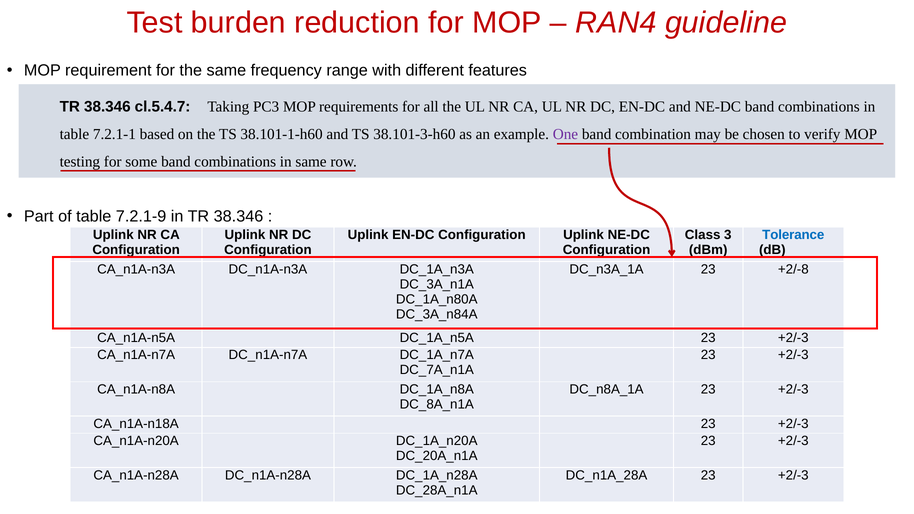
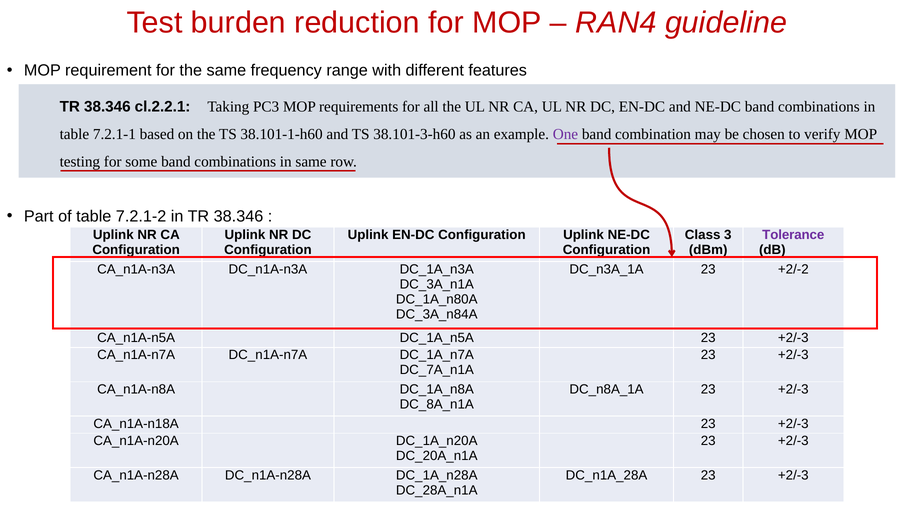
cl.5.4.7: cl.5.4.7 -> cl.2.2.1 (163, 107)
7.2.1-9: 7.2.1-9 -> 7.2.1-2 (141, 216)
Tolerance colour: blue -> purple (793, 235)
+2/-8: +2/-8 -> +2/-2 (793, 269)
